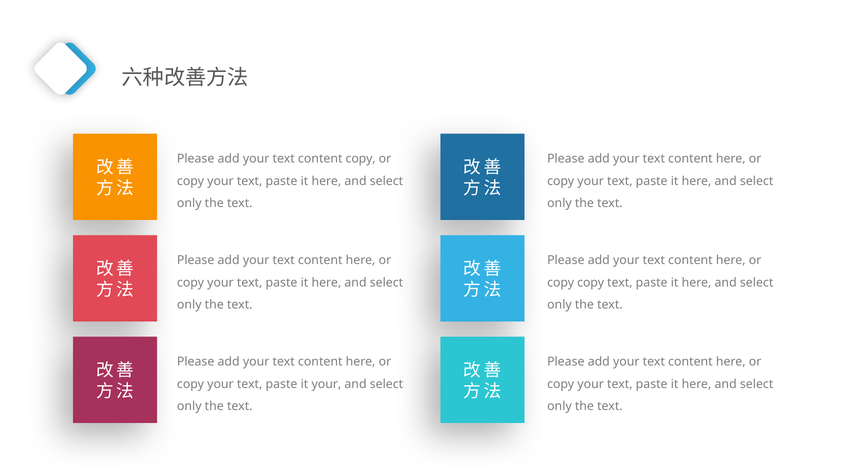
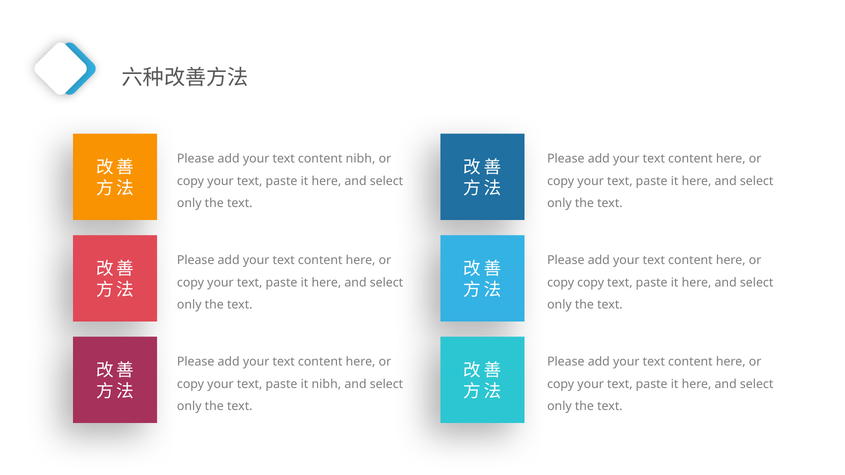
content copy: copy -> nibh (361, 159)
it your: your -> nibh (326, 384)
